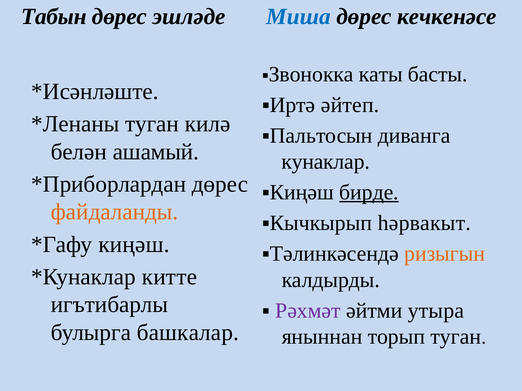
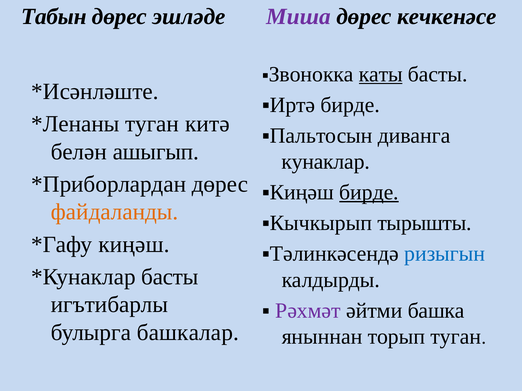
Миша colour: blue -> purple (298, 17)
каты underline: none -> present (381, 74)
▪Иртә әйтеп: әйтеп -> бирде (350, 105)
килә: килә -> китә (207, 124)
ашамый: ашамый -> ашыгып (156, 152)
һәрвакыт: һәрвакыт -> тырышты (425, 223)
ризыгын colour: orange -> blue (445, 254)
китте: китте -> басты (170, 277)
утыра: утыра -> башка (436, 311)
